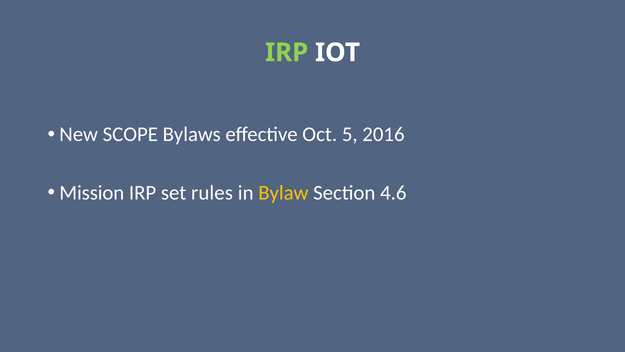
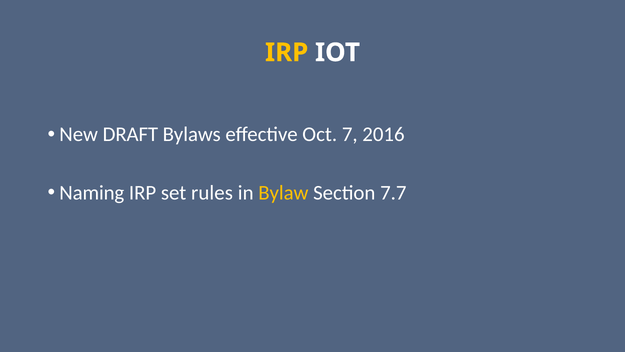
IRP colour: light green -> yellow (287, 53)
SCOPE: SCOPE -> DRAFT (130, 134)
5: 5 -> 7 (350, 134)
Mission: Mission -> Naming (92, 192)
4.6: 4.6 -> 7.7 (393, 192)
